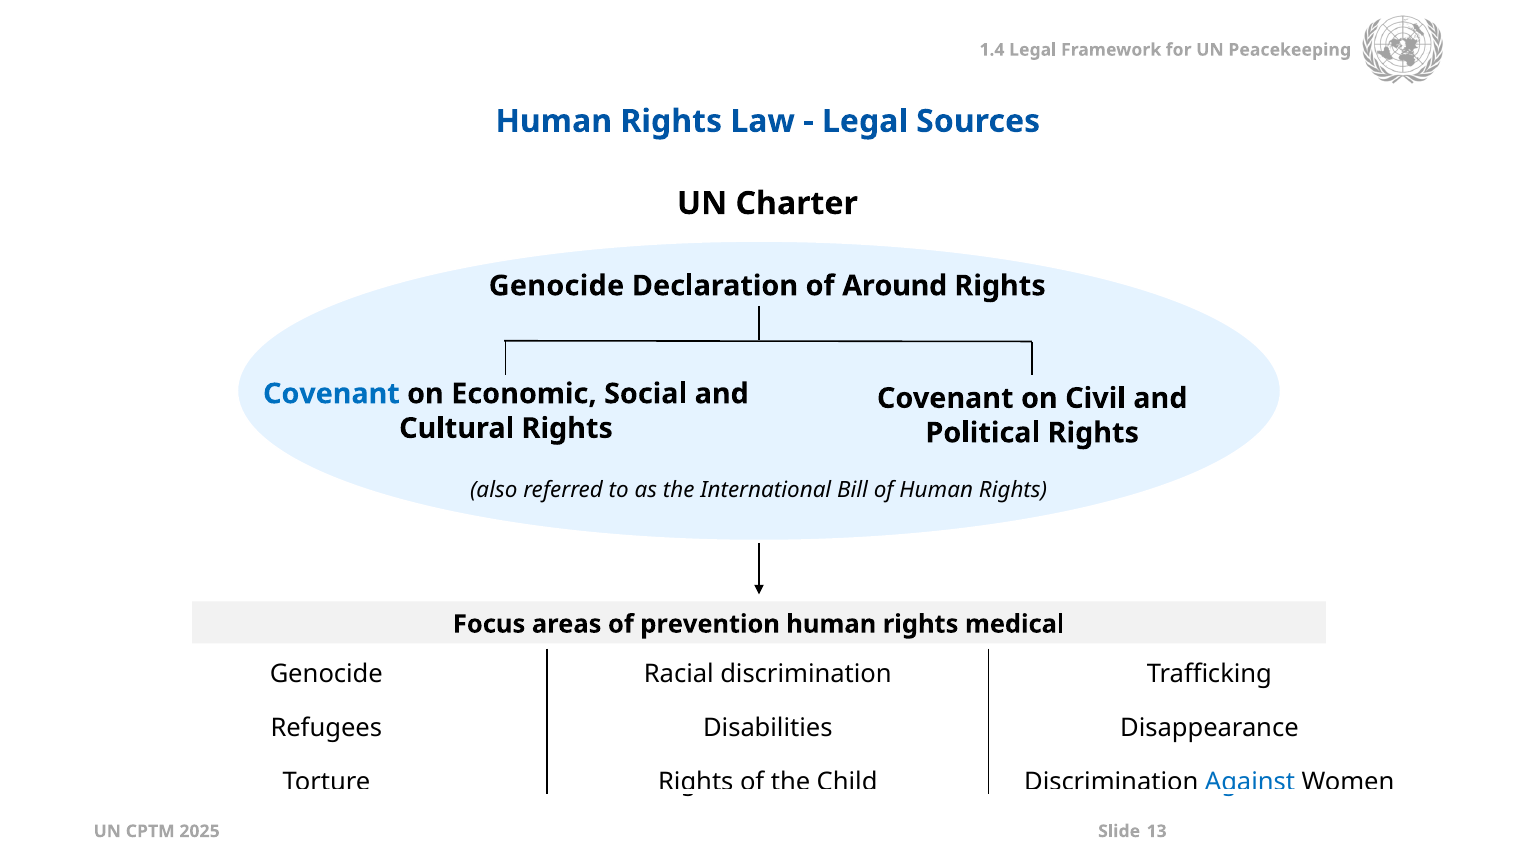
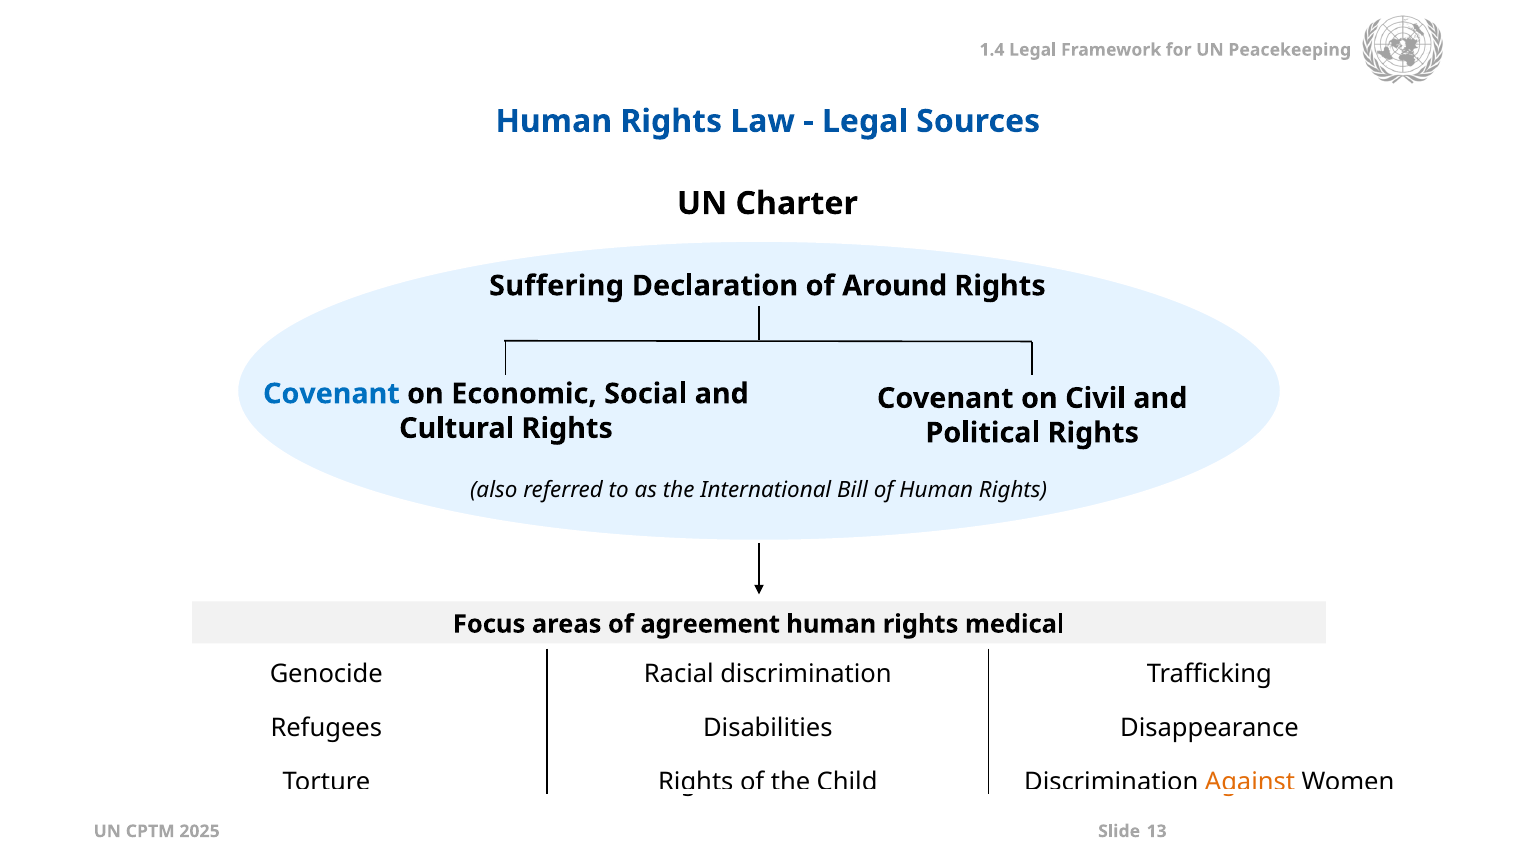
Genocide: Genocide -> Suffering (556, 286)
prevention: prevention -> agreement (710, 624)
Against colour: blue -> orange (1250, 782)
